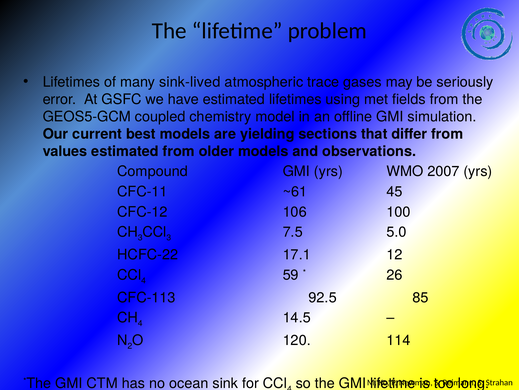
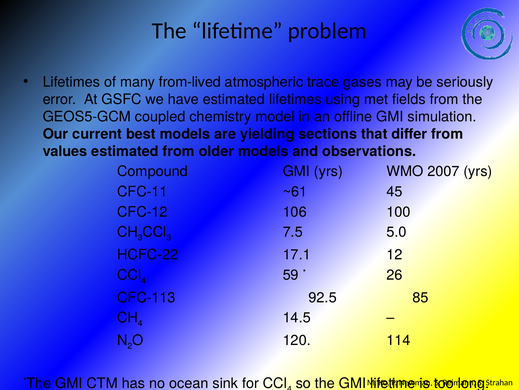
sink-lived: sink-lived -> from-lived (190, 82)
